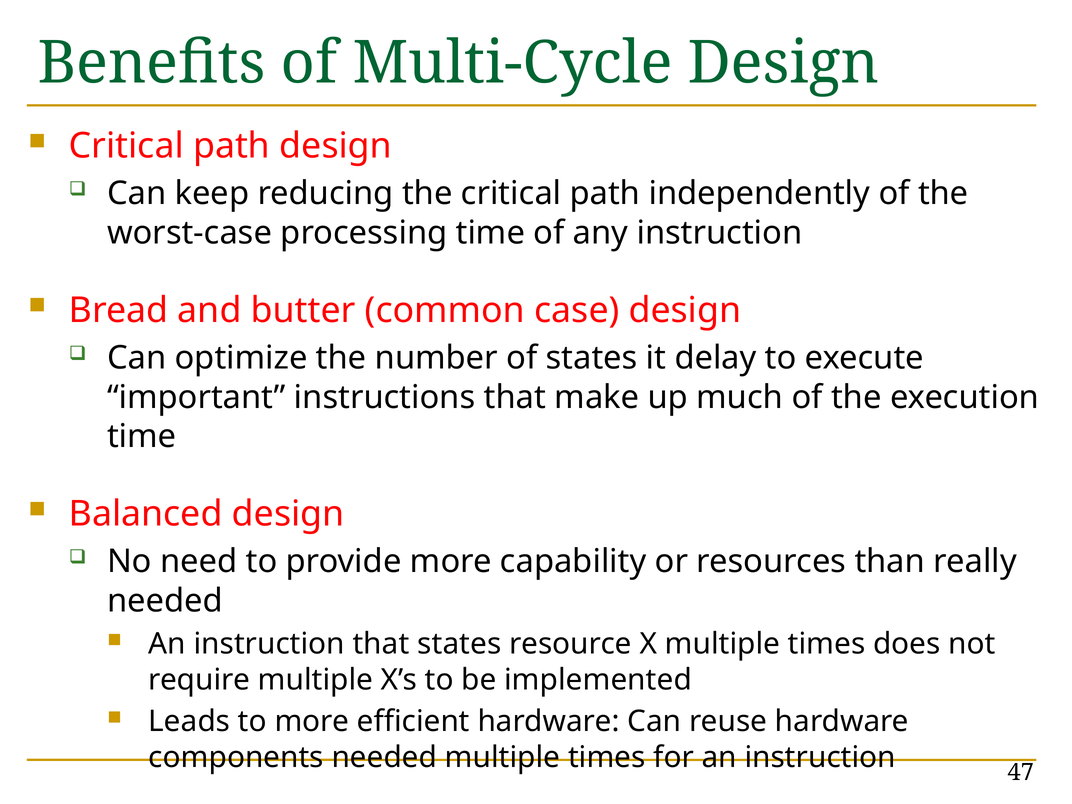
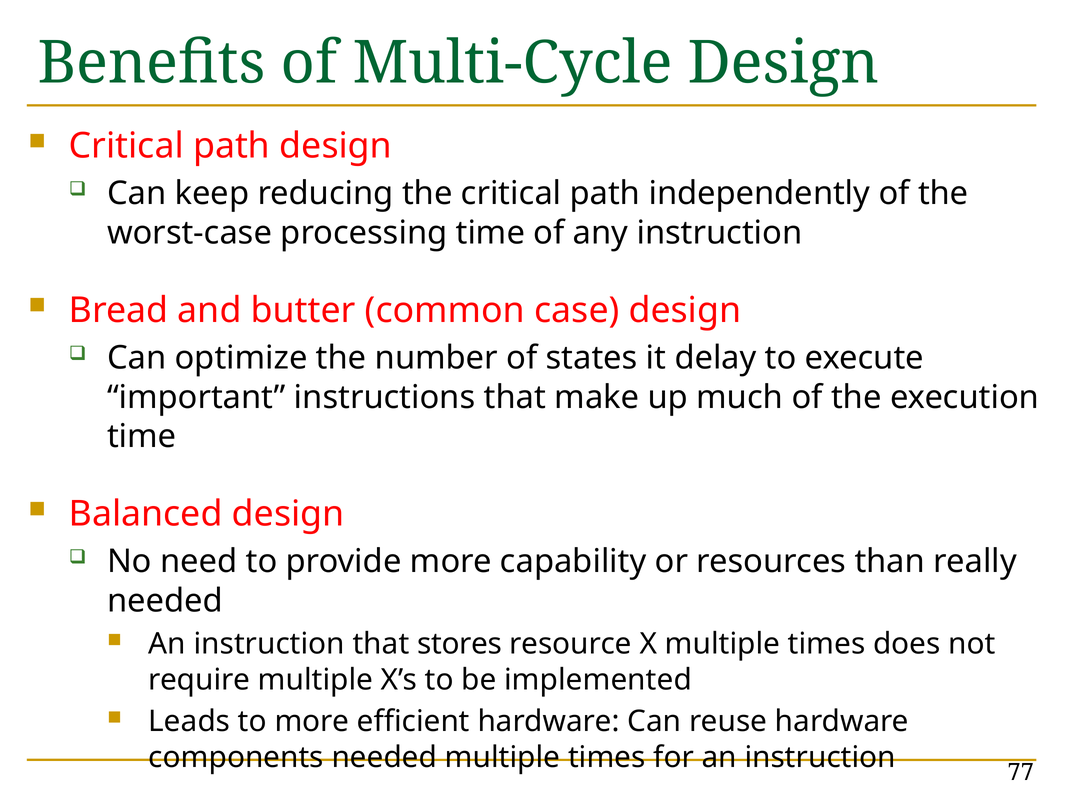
that states: states -> stores (460, 644)
47: 47 -> 77 (1021, 773)
